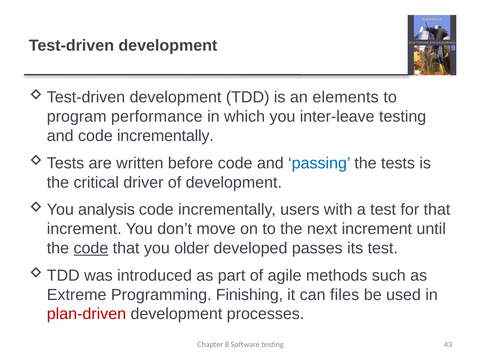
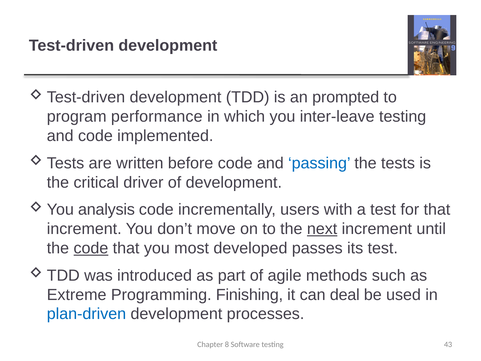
elements: elements -> prompted (346, 97)
and code incrementally: incrementally -> implemented (165, 136)
next underline: none -> present (322, 229)
older: older -> most (192, 248)
files: files -> deal (345, 295)
plan-driven colour: red -> blue (86, 314)
